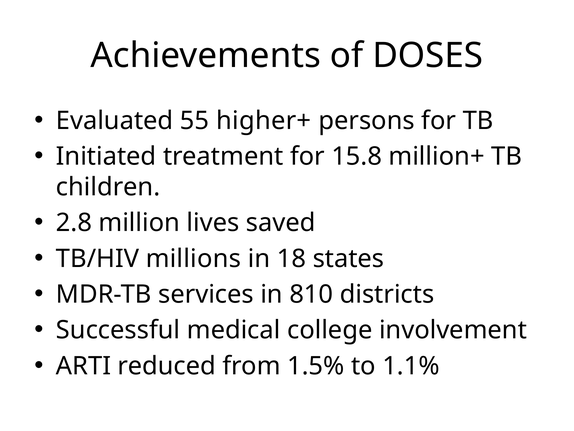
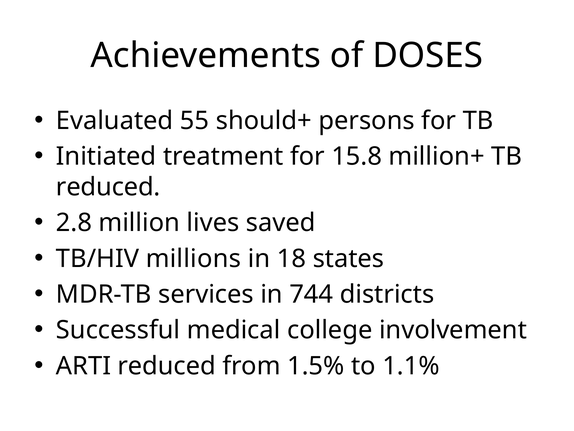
higher+: higher+ -> should+ (264, 120)
children: children -> reduced (108, 187)
810: 810 -> 744 (311, 294)
